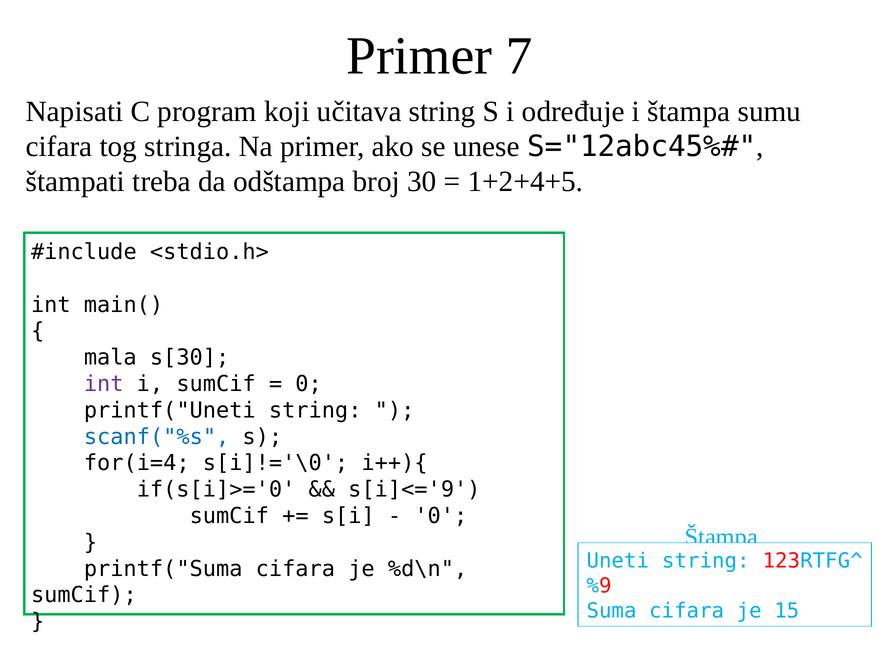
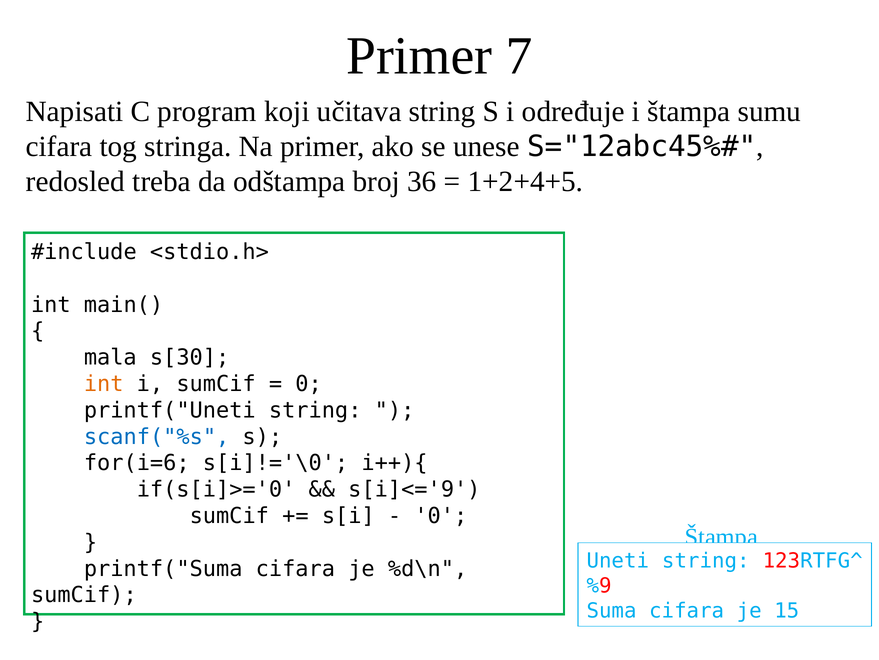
štampati: štampati -> redosled (75, 182)
30: 30 -> 36 (422, 182)
int colour: purple -> orange (104, 384)
for(i=4: for(i=4 -> for(i=6 (137, 463)
